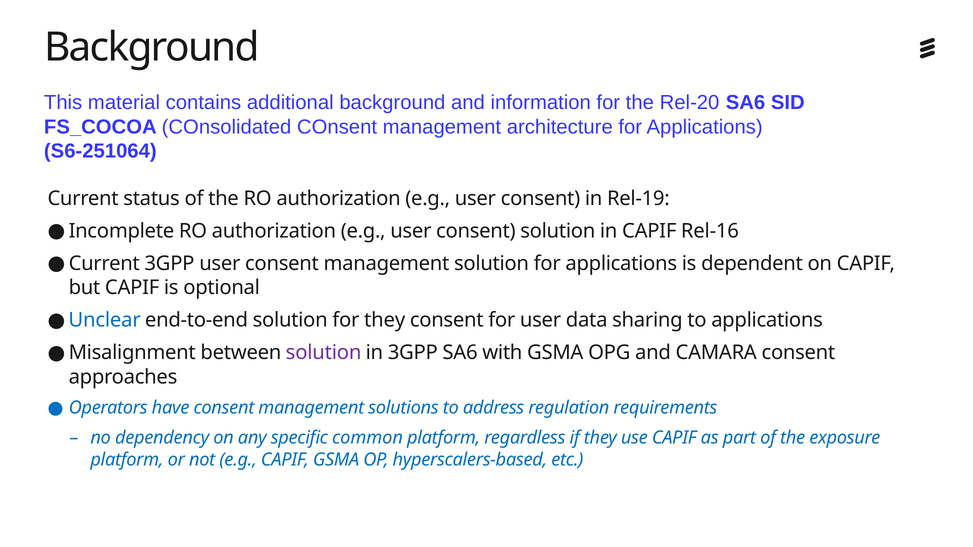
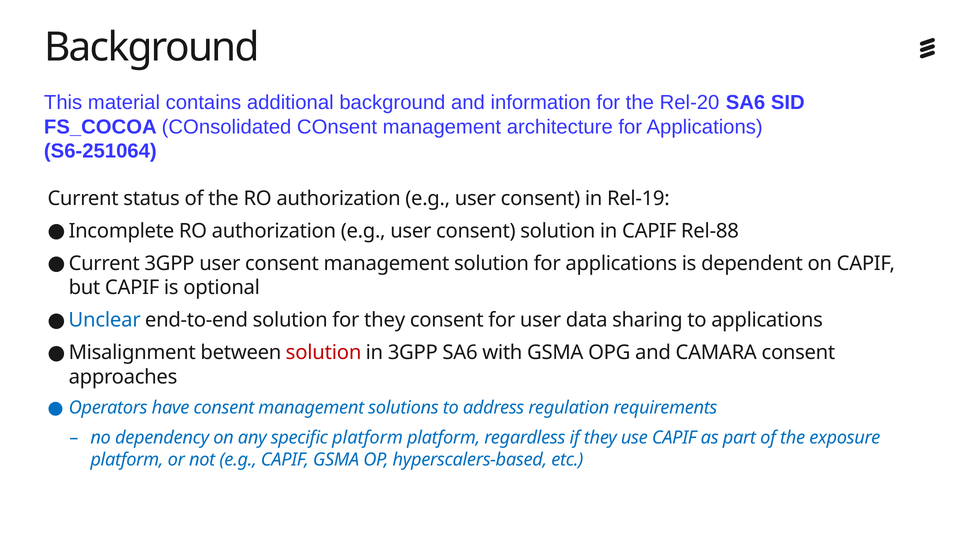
Rel-16: Rel-16 -> Rel-88 (710, 231)
solution colour: purple -> red (324, 353)
specific common: common -> platform (367, 438)
